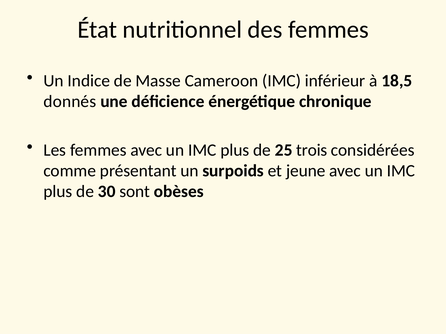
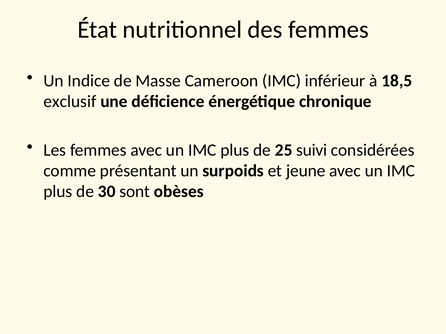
donnés: donnés -> exclusif (70, 102)
trois: trois -> suivi (312, 150)
